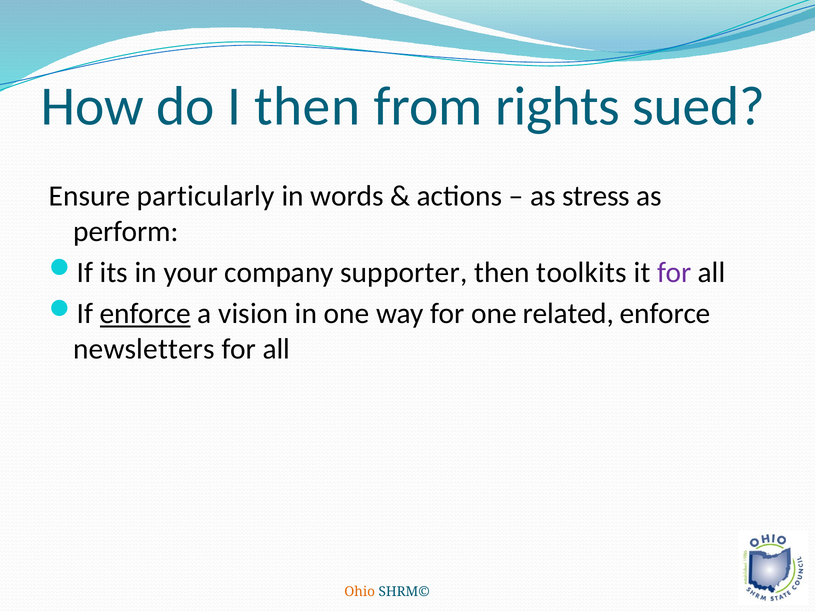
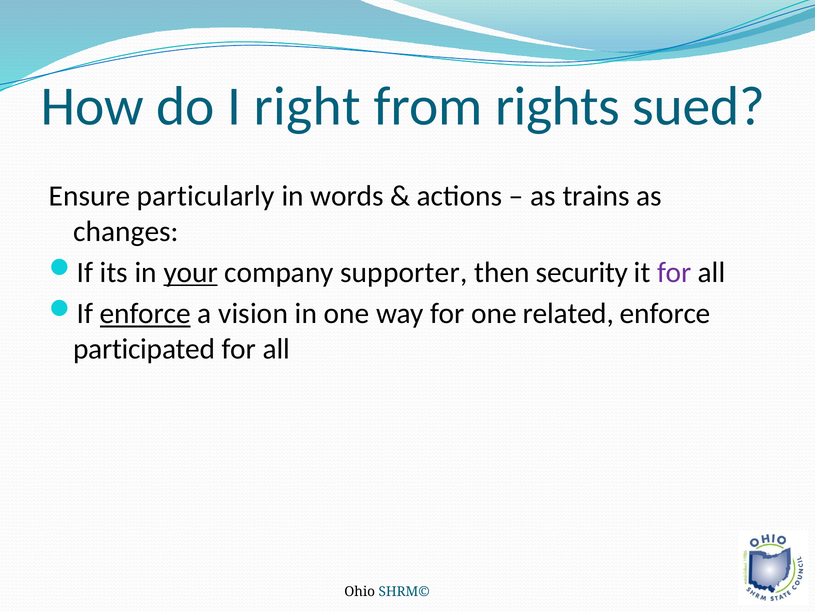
I then: then -> right (307, 106)
stress: stress -> trains (596, 196)
perform: perform -> changes (126, 232)
your underline: none -> present (191, 273)
toolkits: toolkits -> security (582, 273)
newsletters: newsletters -> participated (144, 349)
Ohio colour: orange -> black (360, 592)
